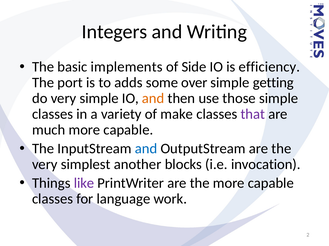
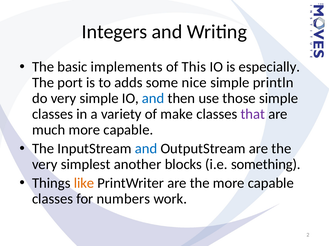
Side: Side -> This (194, 67)
efficiency: efficiency -> especially (269, 67)
over: over -> nice (194, 83)
getting: getting -> println (273, 83)
and colour: orange -> blue (153, 99)
invocation: invocation -> something (266, 165)
like colour: purple -> orange (84, 184)
language: language -> numbers (123, 199)
